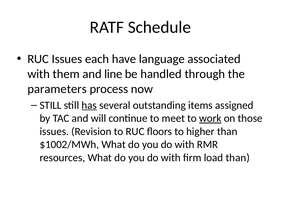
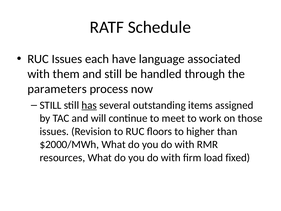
and line: line -> still (113, 74)
work underline: present -> none (210, 118)
$1002/MWh: $1002/MWh -> $2000/MWh (69, 144)
load than: than -> fixed (238, 157)
